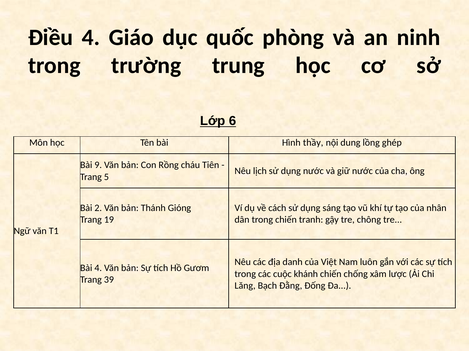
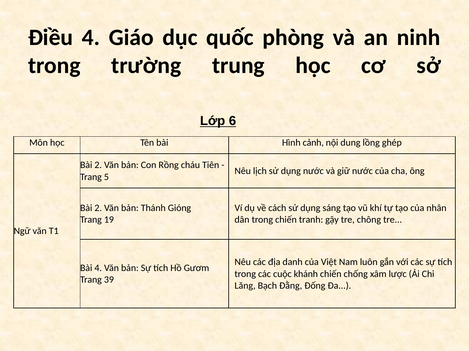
thầy: thầy -> cảnh (313, 143)
9: 9 -> 2 (98, 165)
